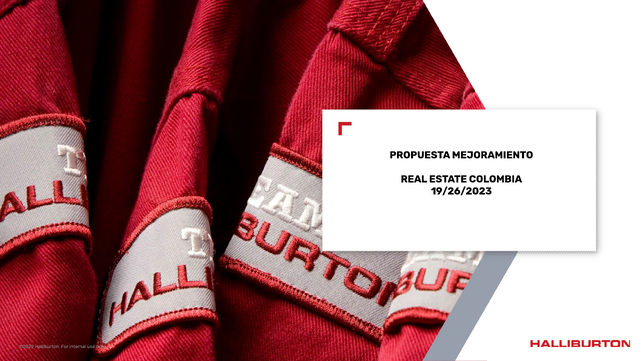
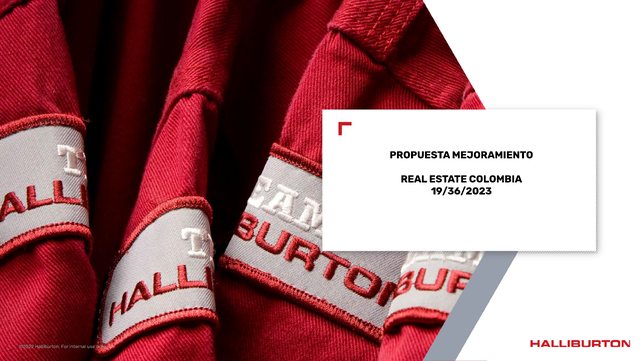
19/26/2023: 19/26/2023 -> 19/36/2023 (461, 191)
